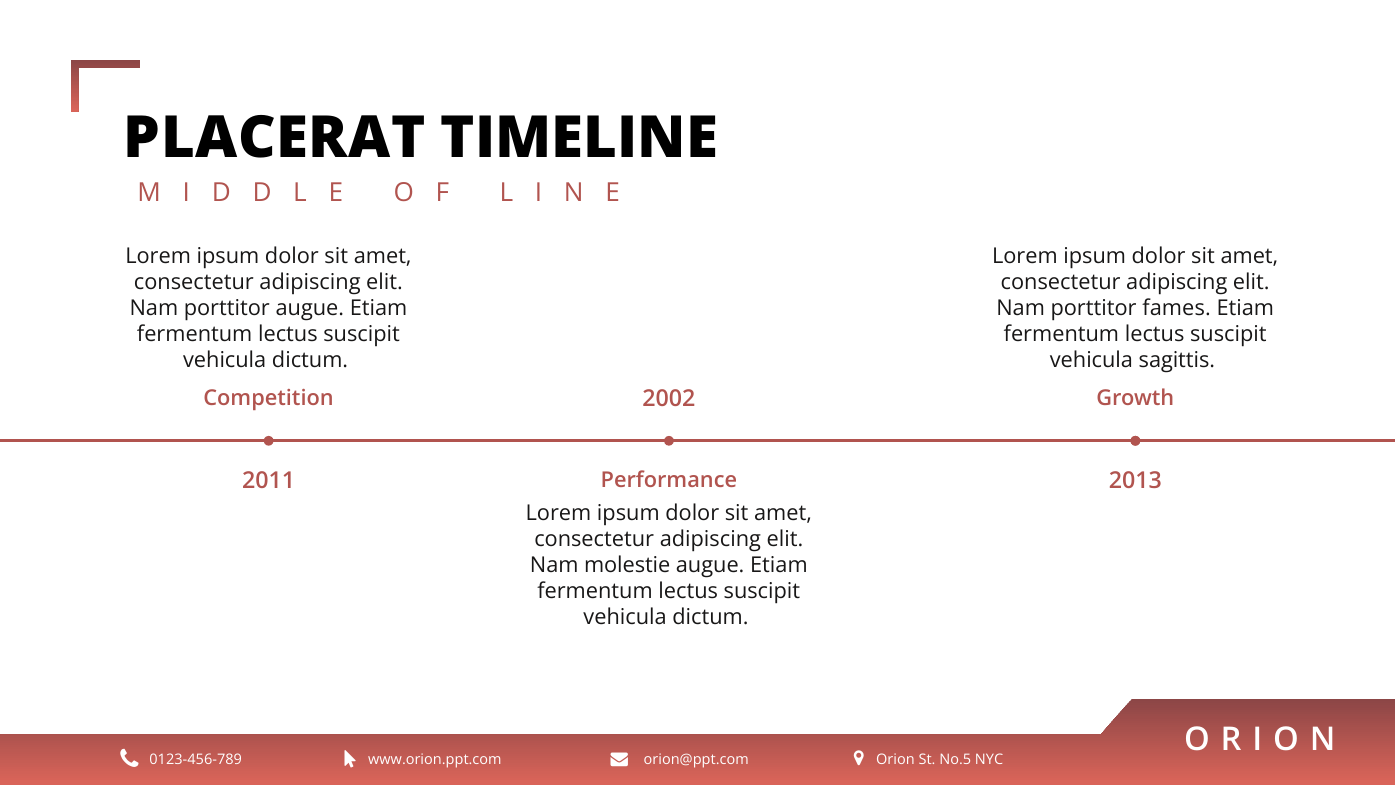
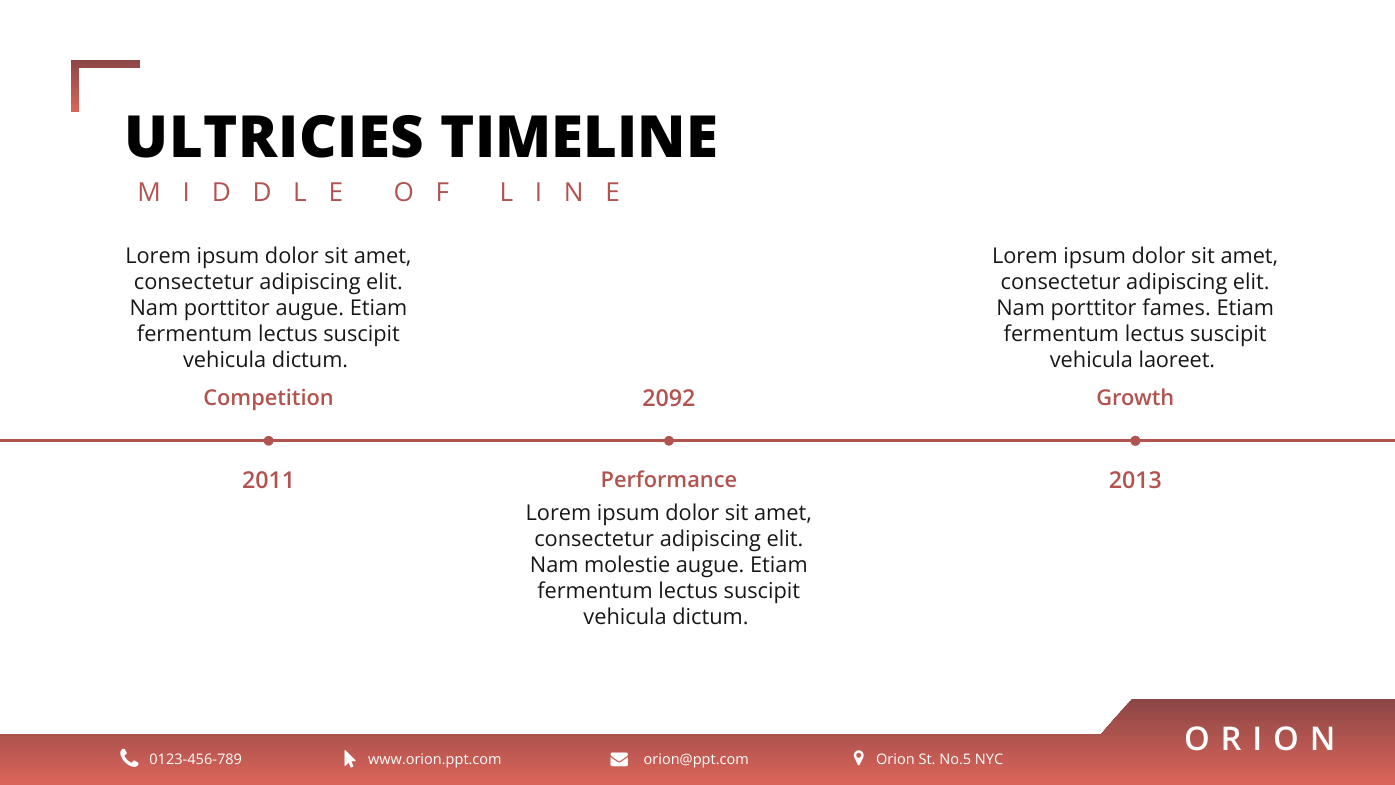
PLACERAT: PLACERAT -> ULTRICIES (275, 138)
sagittis: sagittis -> laoreet (1177, 360)
2002: 2002 -> 2092 (669, 398)
